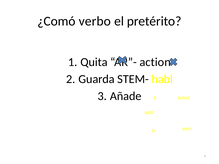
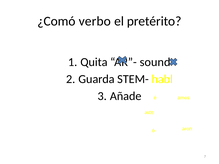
action: action -> sound (155, 62)
